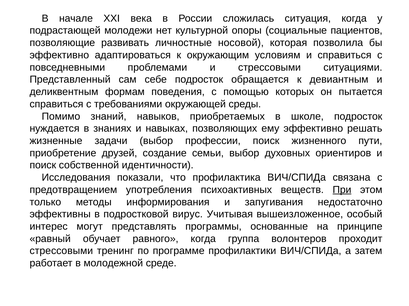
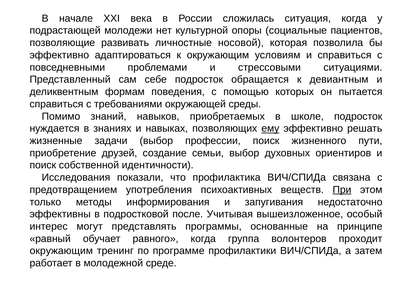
ему underline: none -> present (270, 129)
вирус: вирус -> после (188, 215)
стрессовыми: стрессовыми -> окружающим (61, 252)
